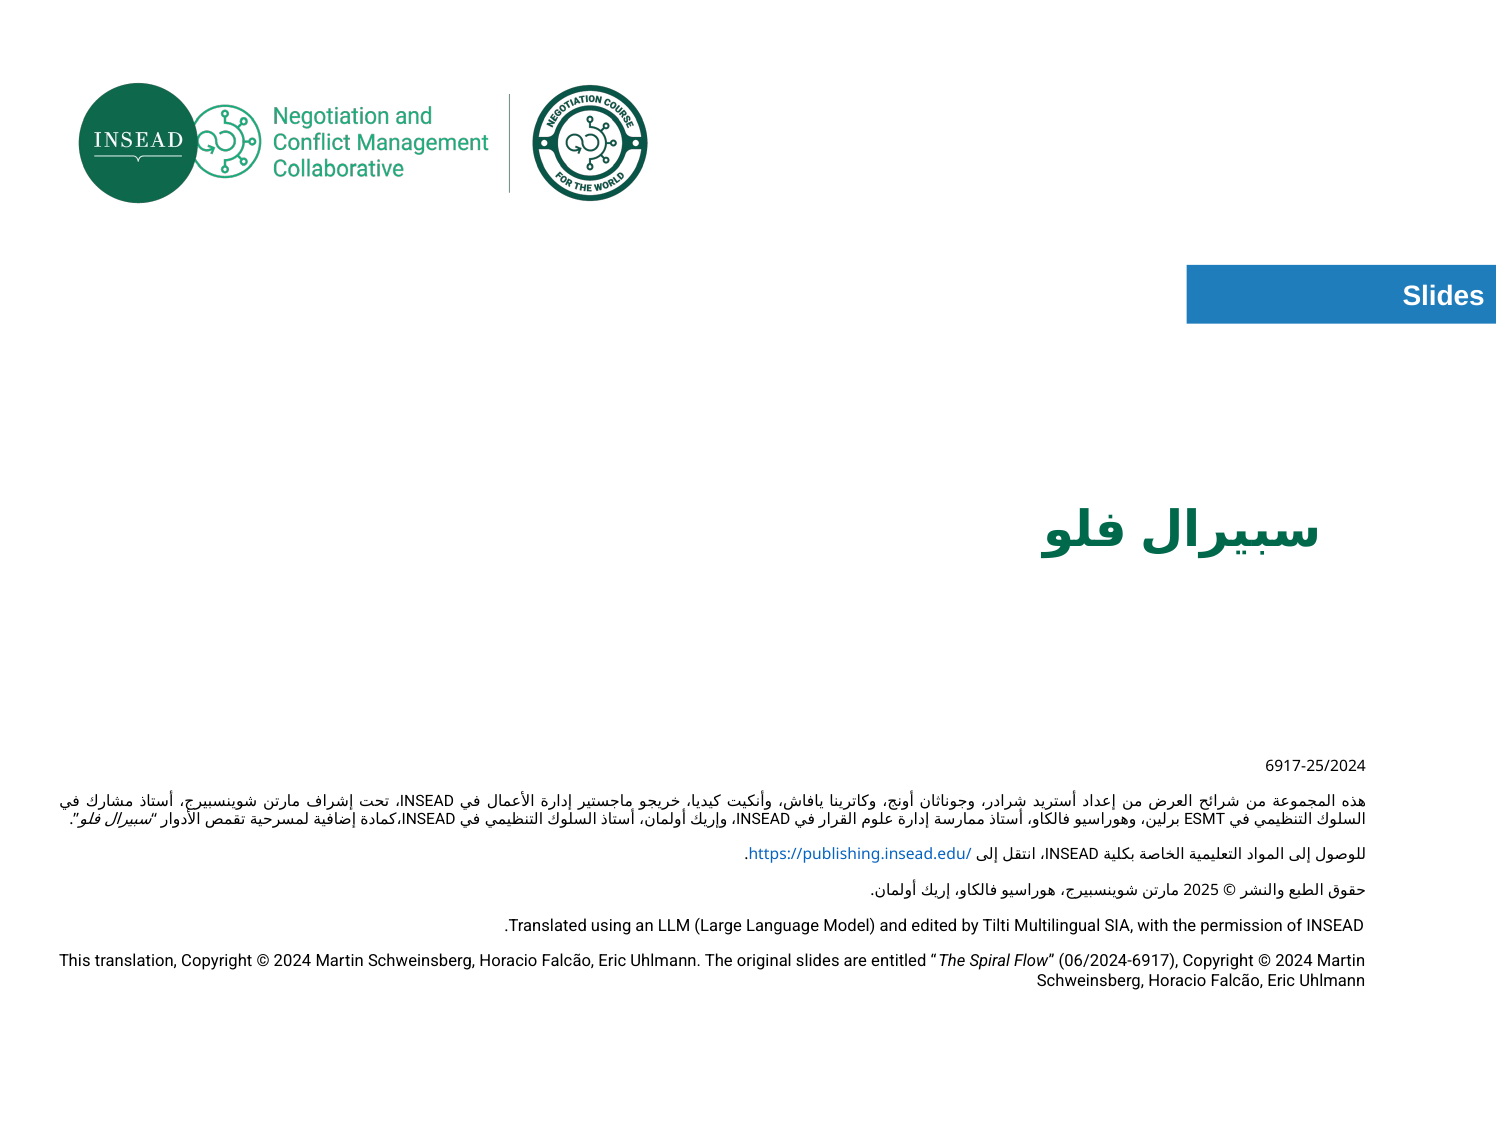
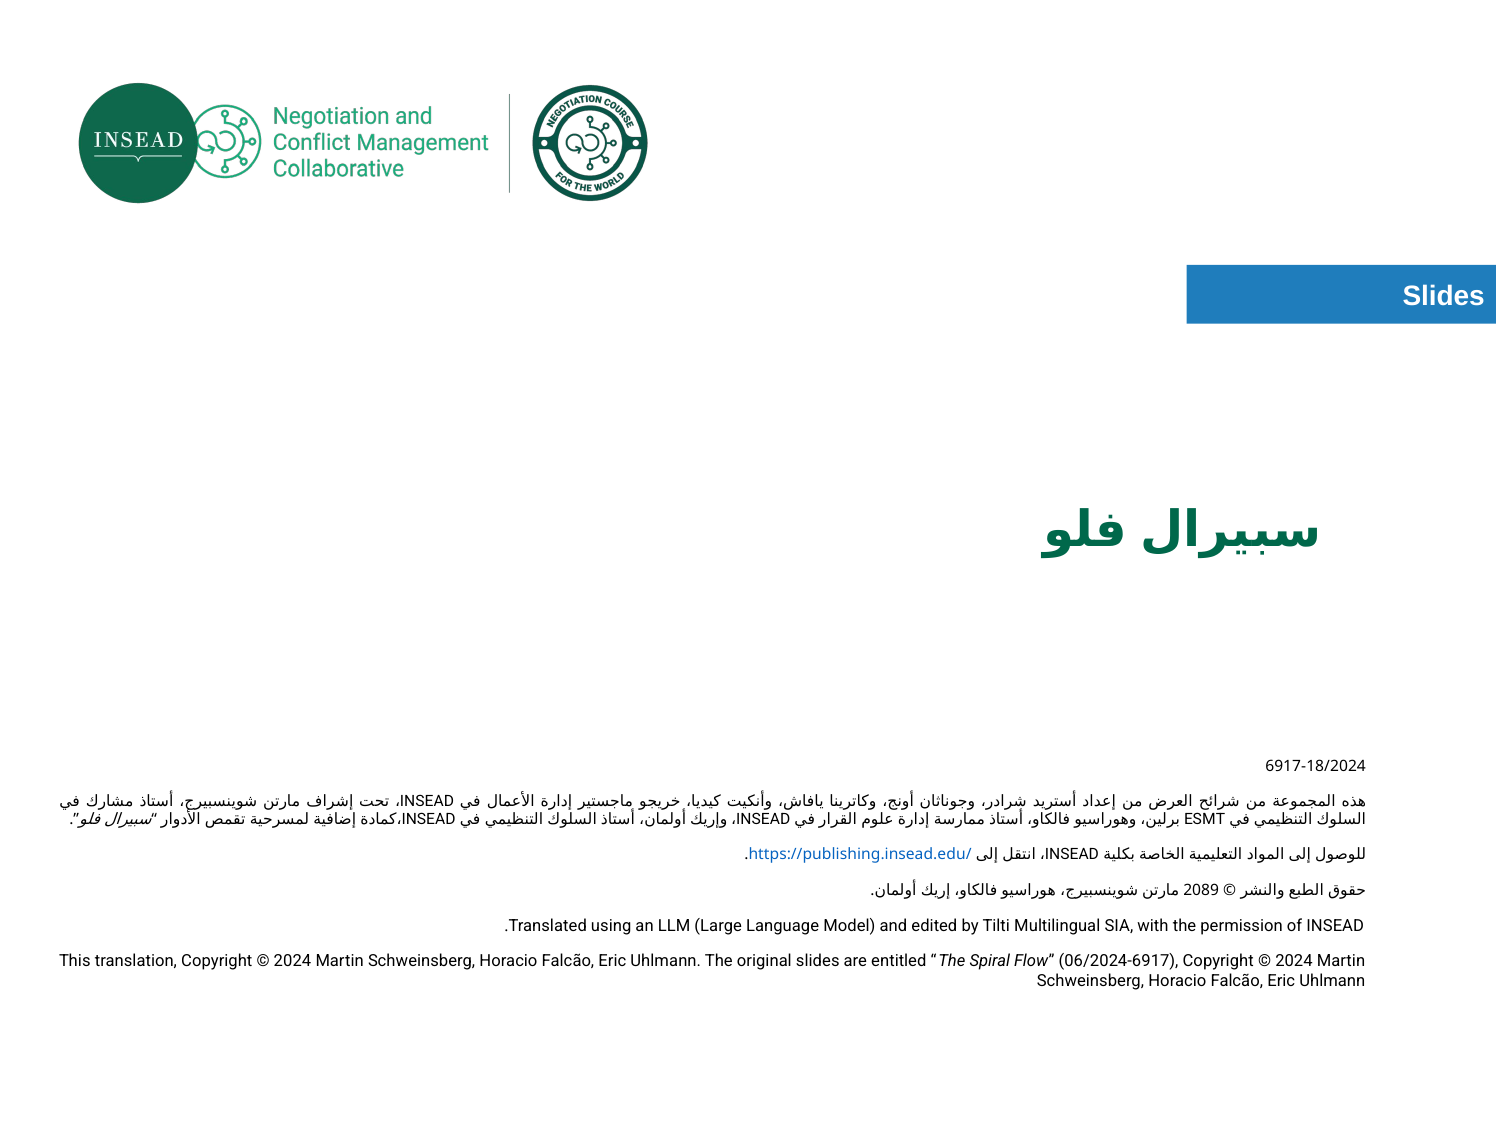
6917-25/2024: 6917-25/2024 -> 6917-18/2024 (1316, 767)
2025: 2025 -> 2089 (1201, 891)
